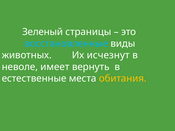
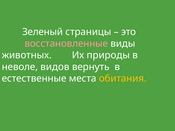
восстановленные colour: light blue -> pink (66, 44)
исчезнут: исчезнут -> природы (108, 55)
имеет: имеет -> видов (55, 67)
